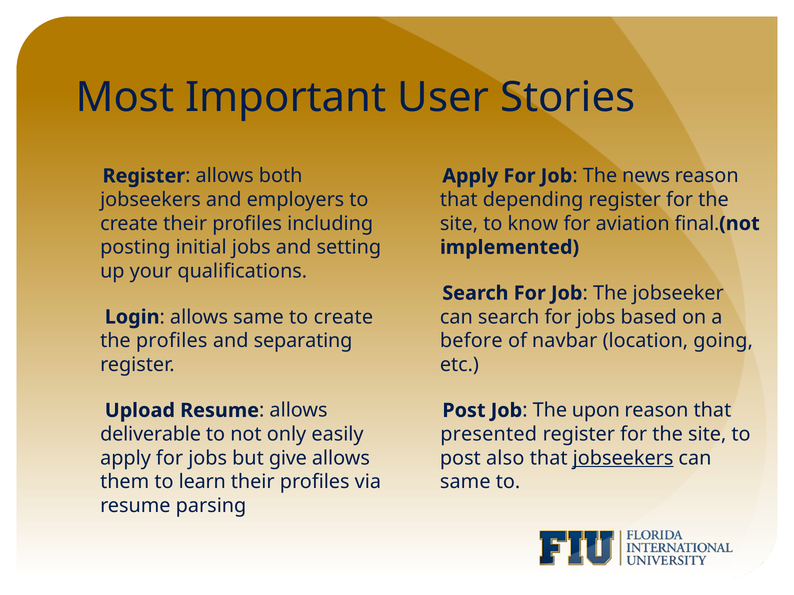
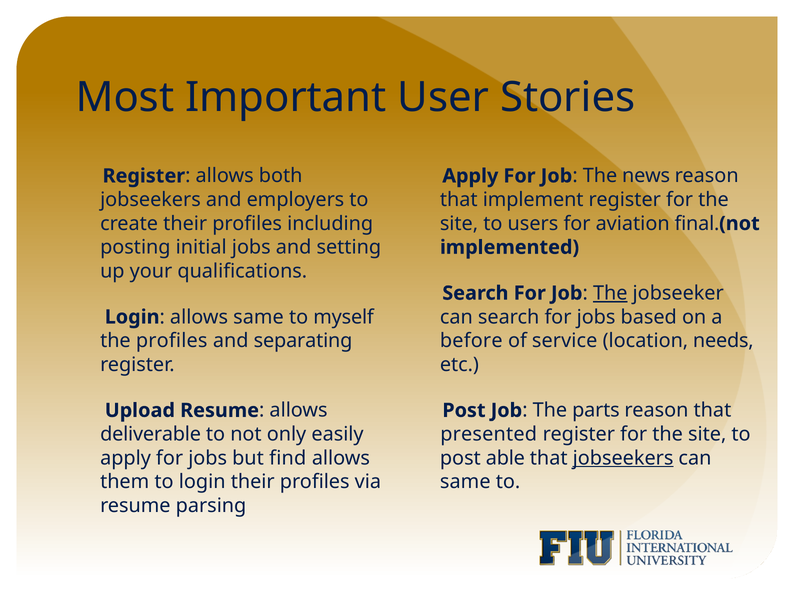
depending: depending -> implement (533, 200)
know: know -> users (533, 224)
The underline: none -> present (610, 293)
create: create -> myself (344, 317)
navbar: navbar -> service (565, 341)
going: going -> needs (723, 341)
upon: upon -> parts (596, 411)
give: give -> find (288, 458)
also: also -> able (505, 458)
to learn: learn -> login (202, 482)
